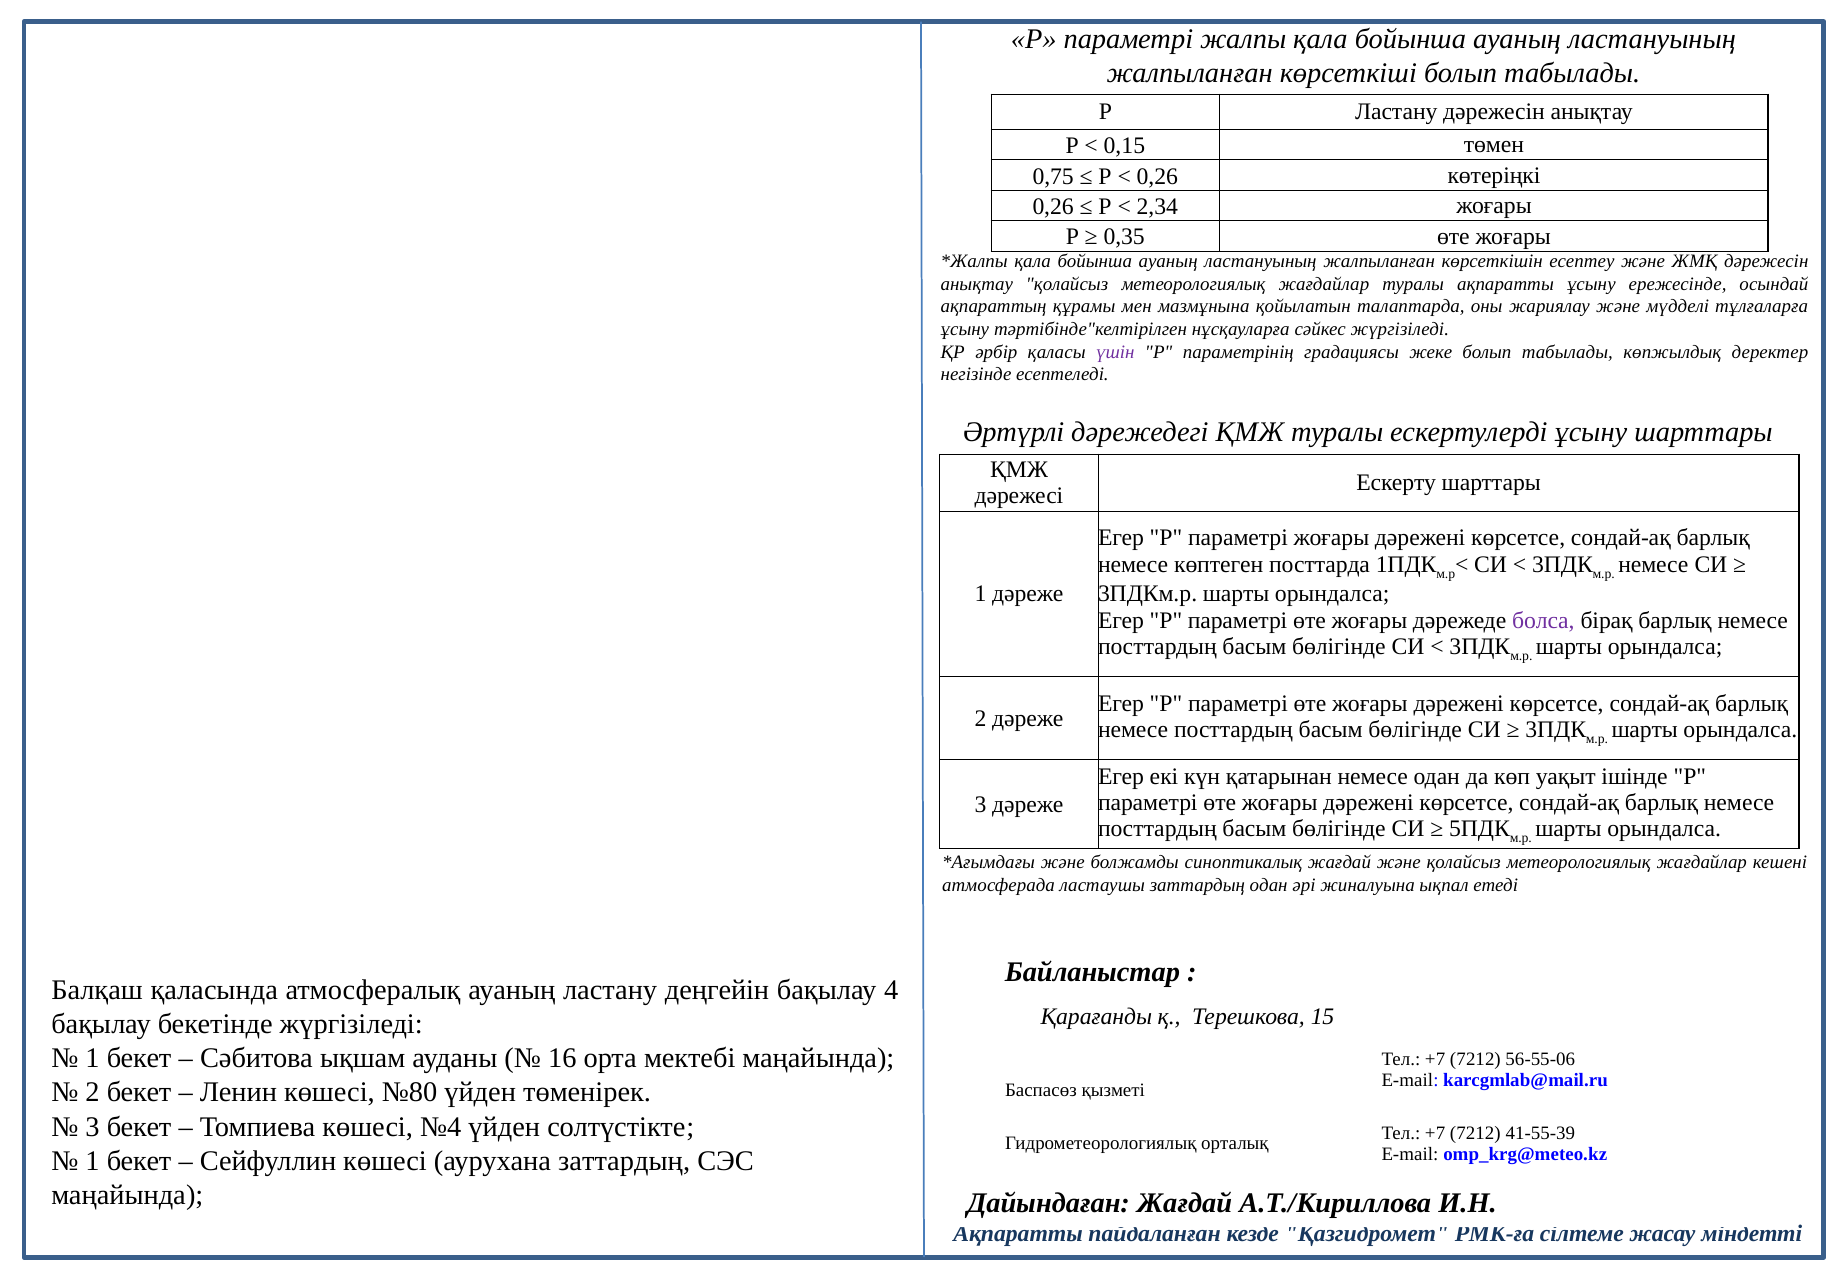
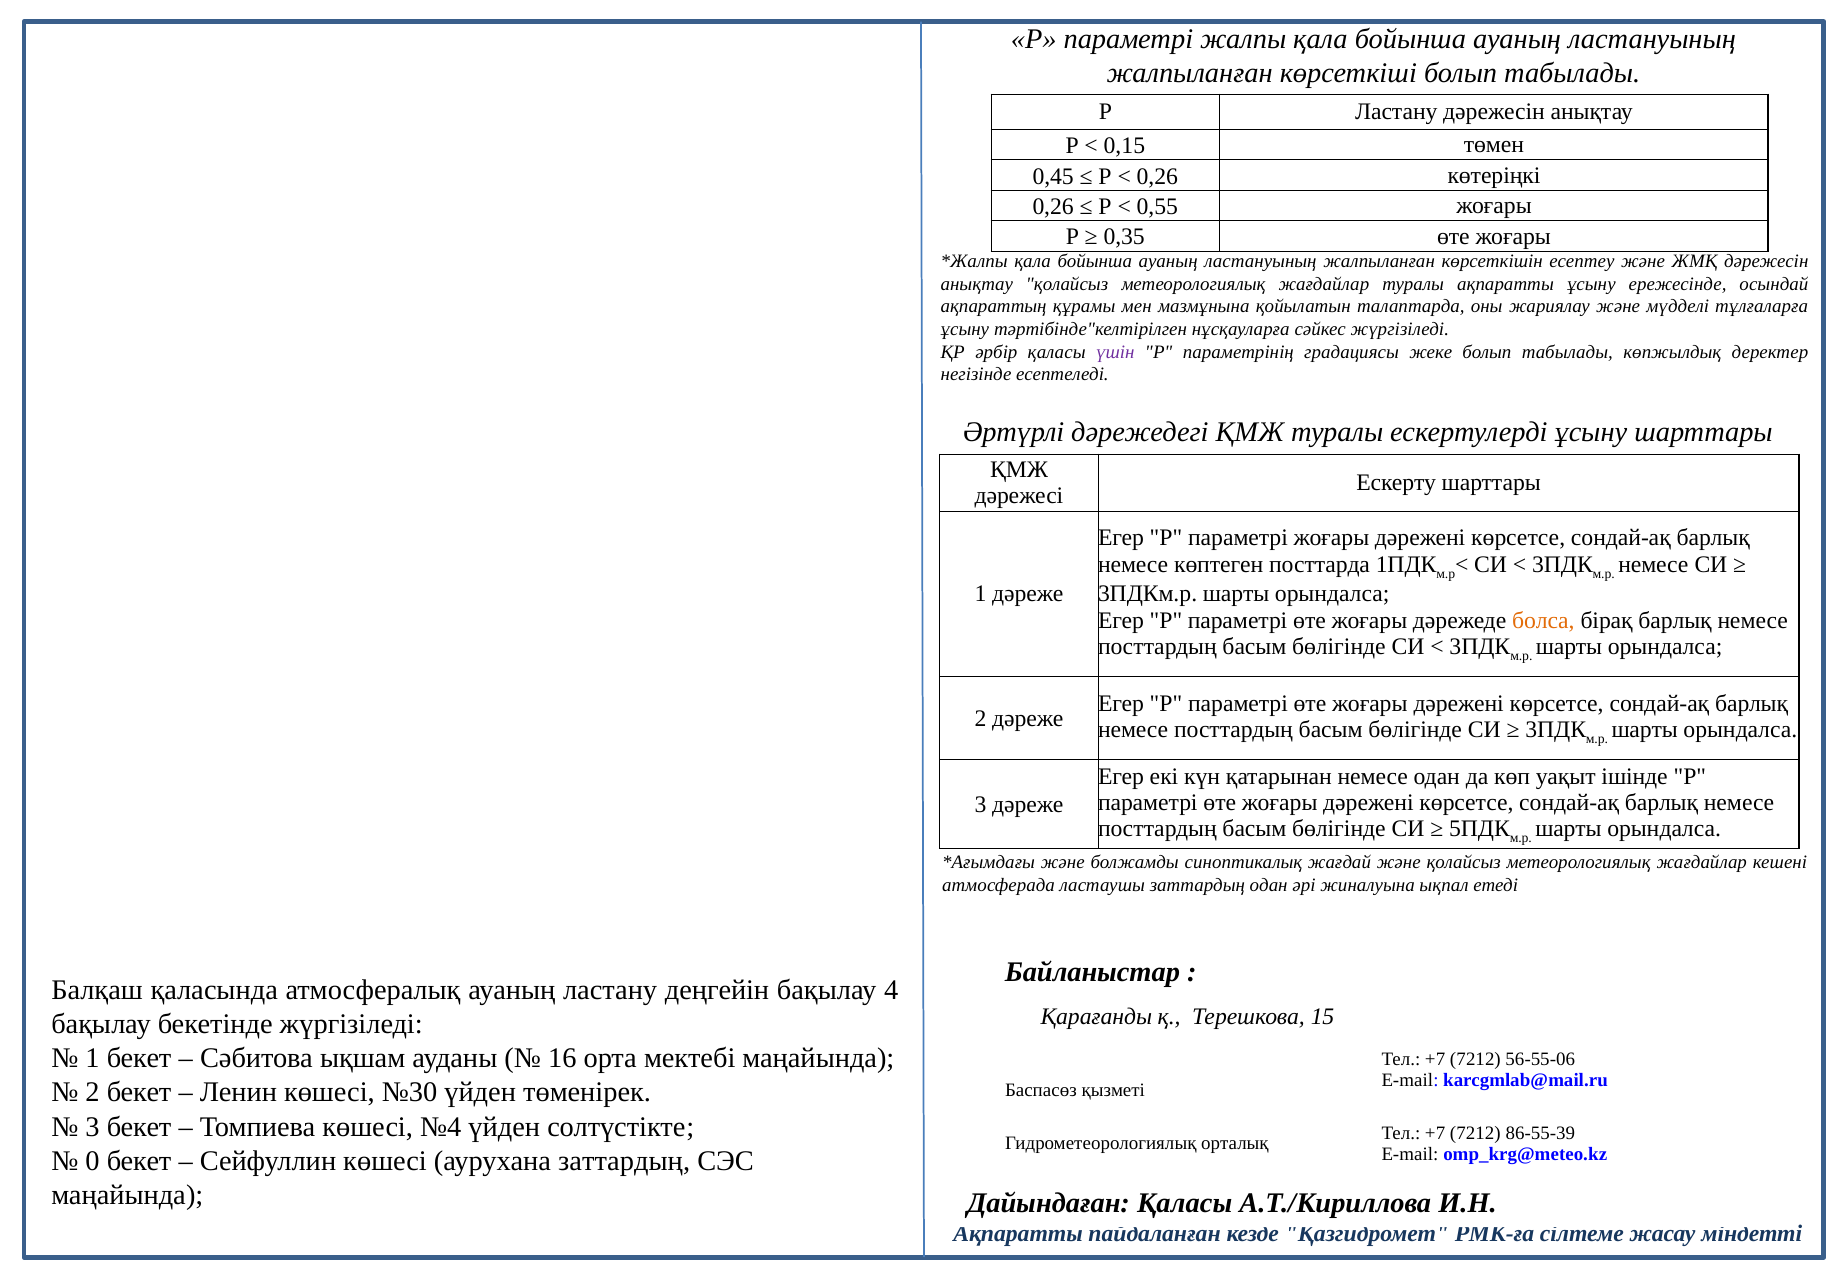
0,75: 0,75 -> 0,45 (1053, 176)
2,34: 2,34 -> 0,55 (1157, 207)
болса colour: purple -> orange (1543, 620)
№80: №80 -> №30 (410, 1093)
41-55-39: 41-55-39 -> 86-55-39 (1540, 1133)
1: 1 -> 0 (93, 1161)
Дайындаған Жағдай: Жағдай -> Қаласы (1185, 1203)
